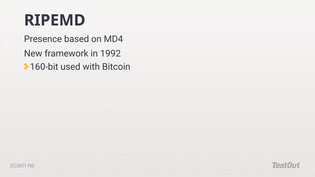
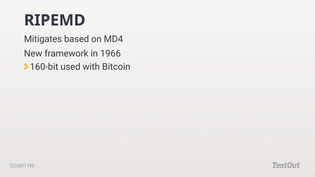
Presence: Presence -> Mitigates (43, 39)
1992: 1992 -> 1966 (110, 54)
